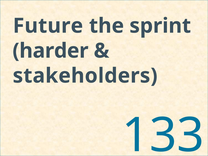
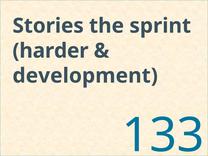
Future: Future -> Stories (48, 26)
stakeholders: stakeholders -> development (85, 76)
